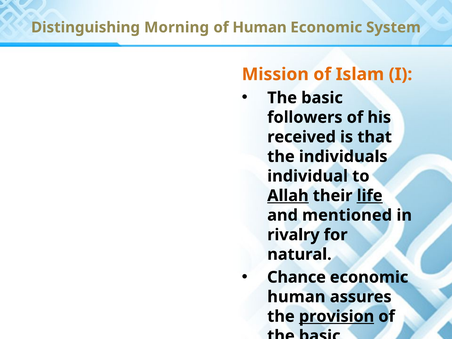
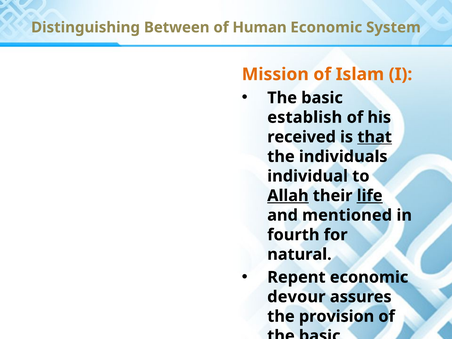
Morning: Morning -> Between (177, 27)
followers: followers -> establish (305, 117)
that underline: none -> present (375, 137)
rivalry: rivalry -> fourth (293, 235)
Chance: Chance -> Repent (296, 277)
human: human -> devour (296, 297)
provision underline: present -> none (337, 316)
